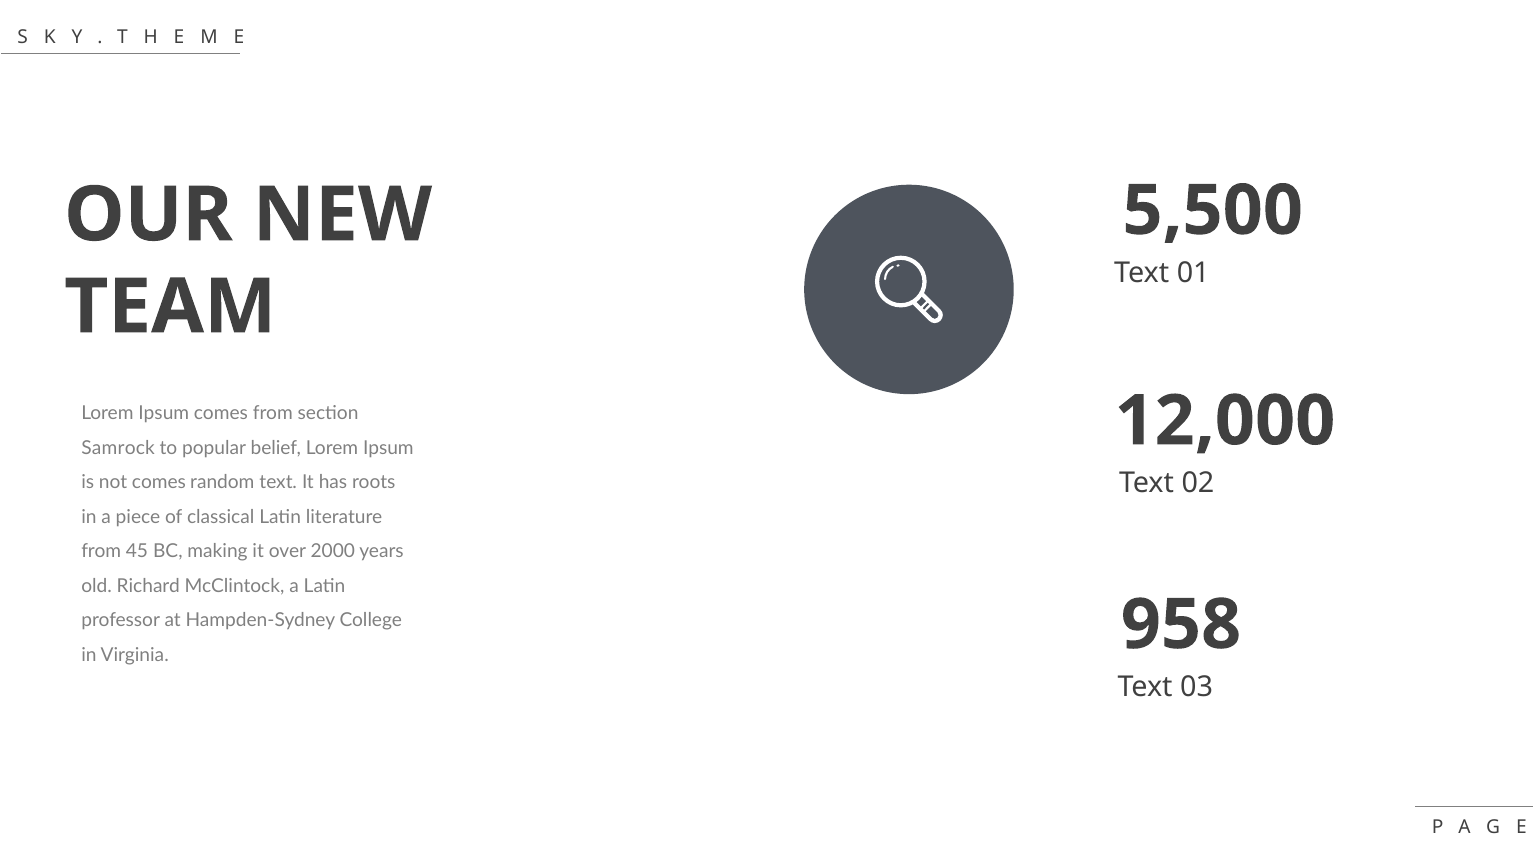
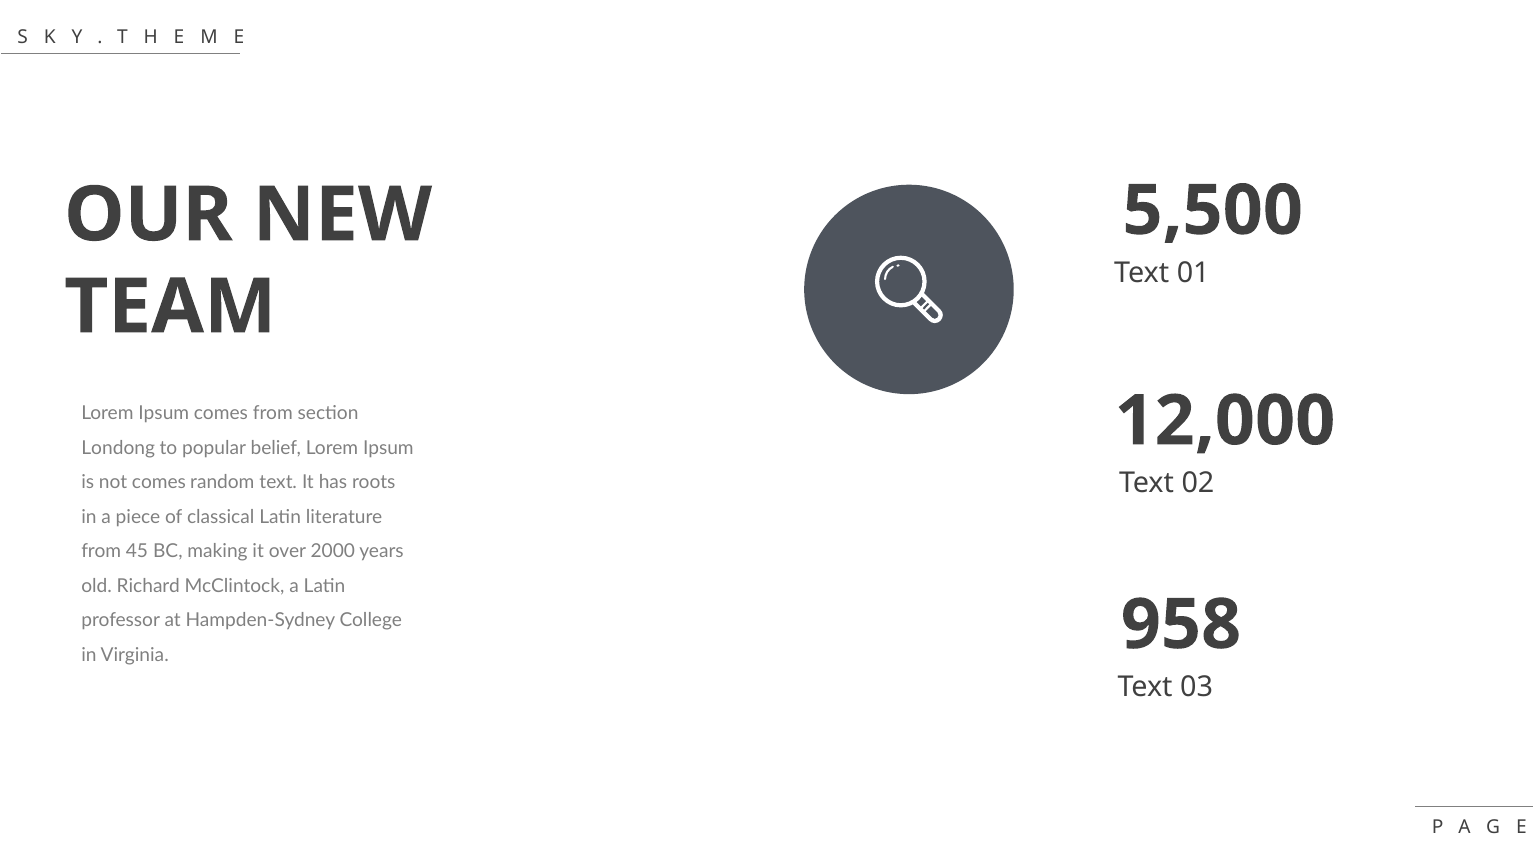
Samrock: Samrock -> Londong (118, 448)
